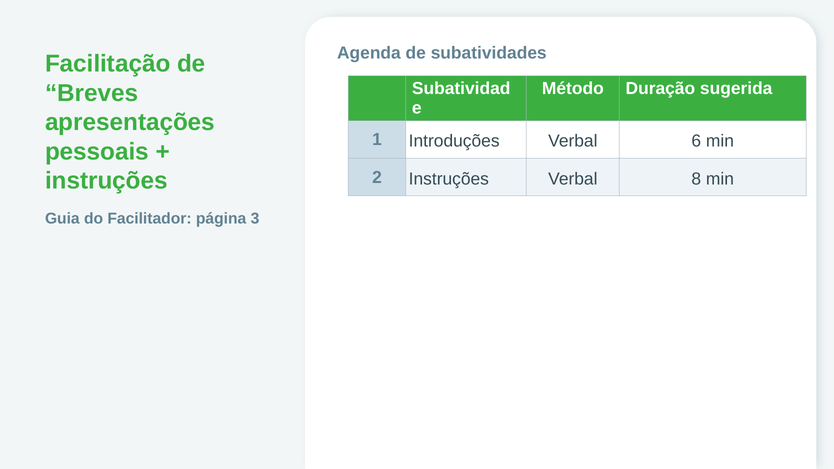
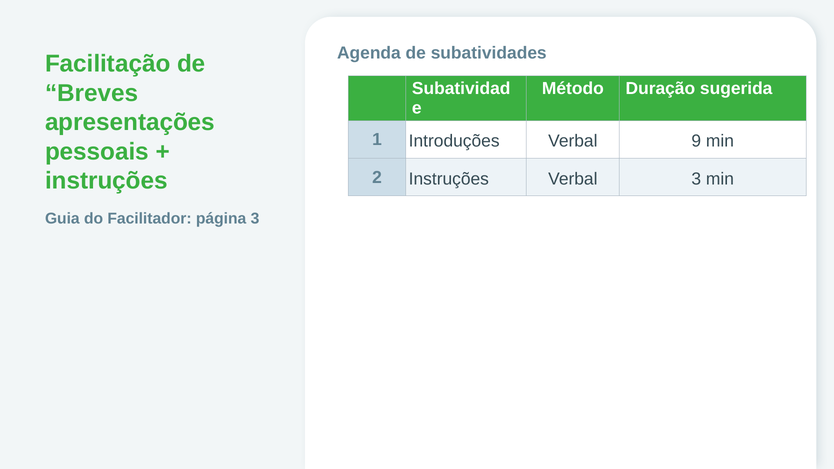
6: 6 -> 9 (696, 141)
Verbal 8: 8 -> 3 (696, 179)
